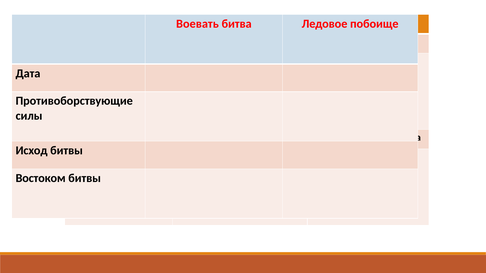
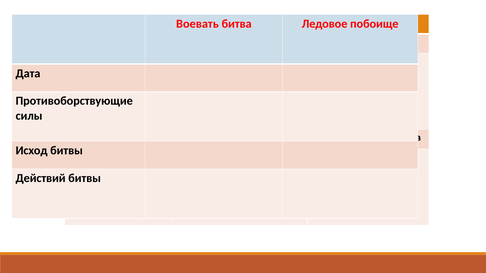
Востоком: Востоком -> Действий (41, 178)
